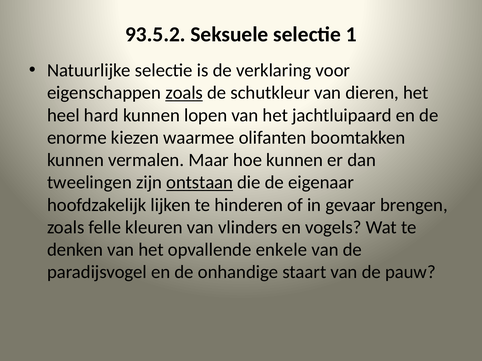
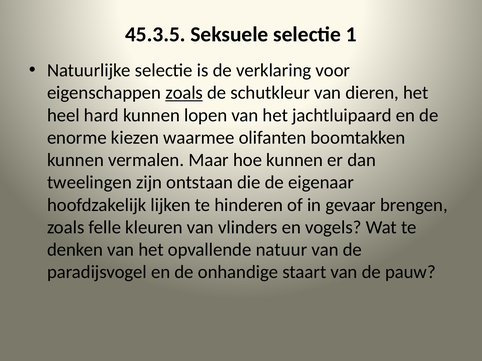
93.5.2: 93.5.2 -> 45.3.5 (155, 35)
ontstaan underline: present -> none (200, 183)
enkele: enkele -> natuur (282, 250)
